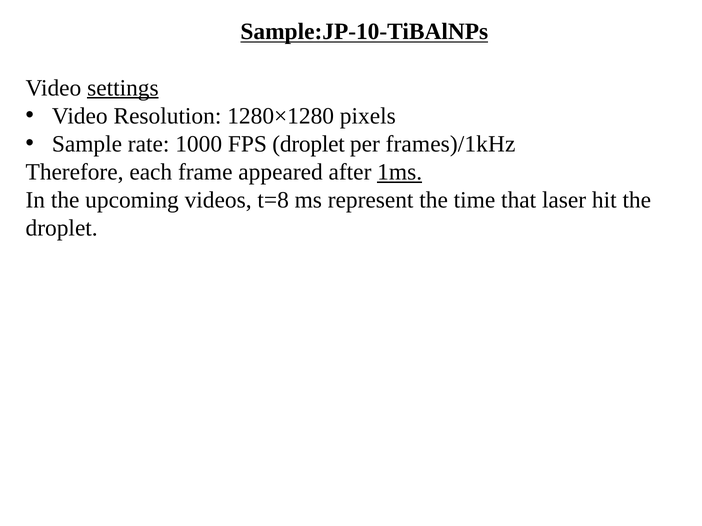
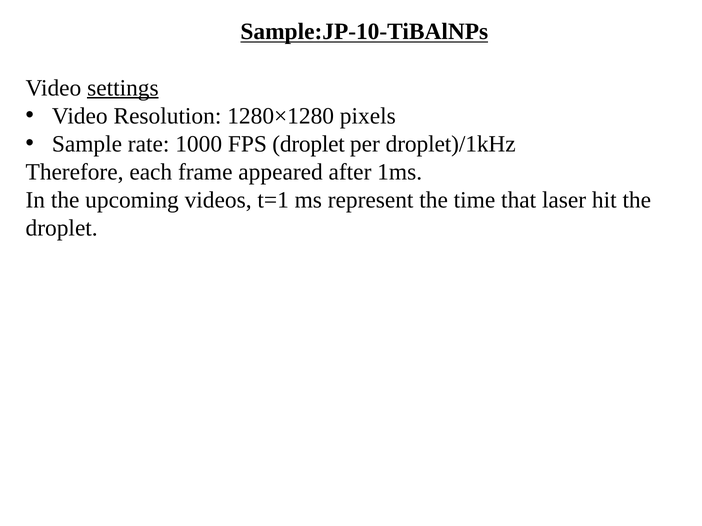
frames)/1kHz: frames)/1kHz -> droplet)/1kHz (451, 144)
1ms underline: present -> none (400, 172)
t=8: t=8 -> t=1 (273, 200)
